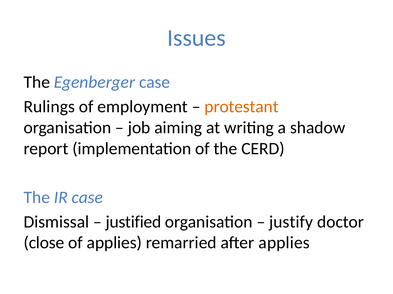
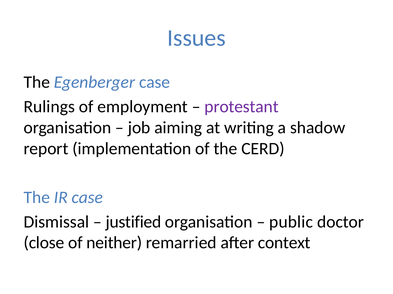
protestant colour: orange -> purple (242, 107)
justify: justify -> public (291, 222)
of applies: applies -> neither (114, 243)
after applies: applies -> context (284, 243)
